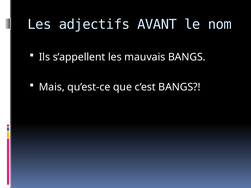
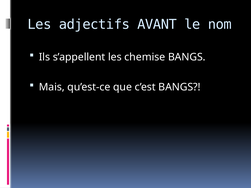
mauvais: mauvais -> chemise (145, 57)
